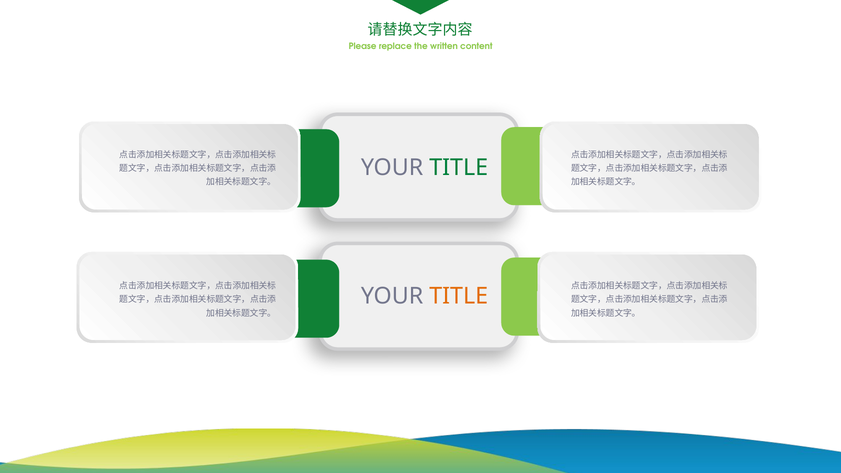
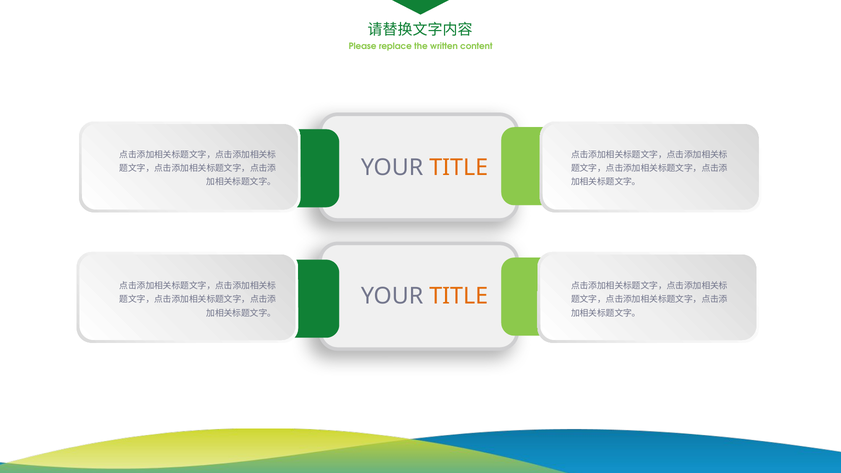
TITLE colour: green -> orange (459, 168)
